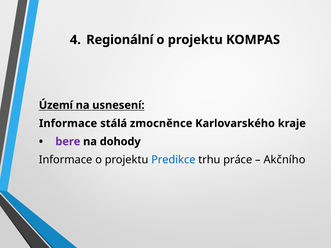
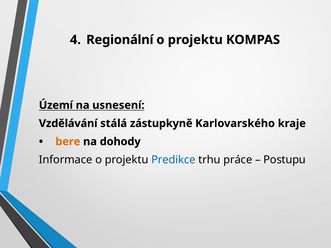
Informace: Informace -> Vzdělávání (68, 124)
zmocněnce: zmocněnce -> zástupkyně (161, 124)
bere colour: purple -> orange (68, 142)
Akčního: Akčního -> Postupu (285, 160)
